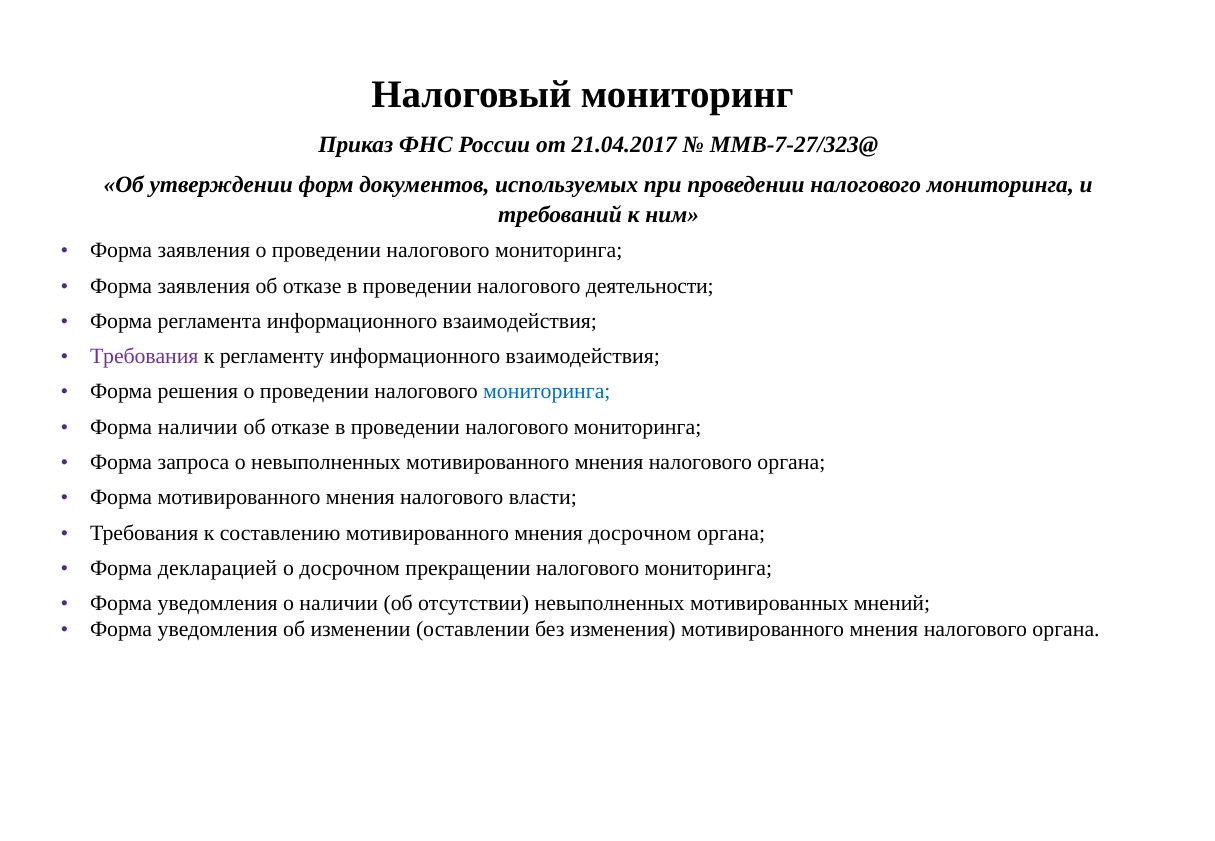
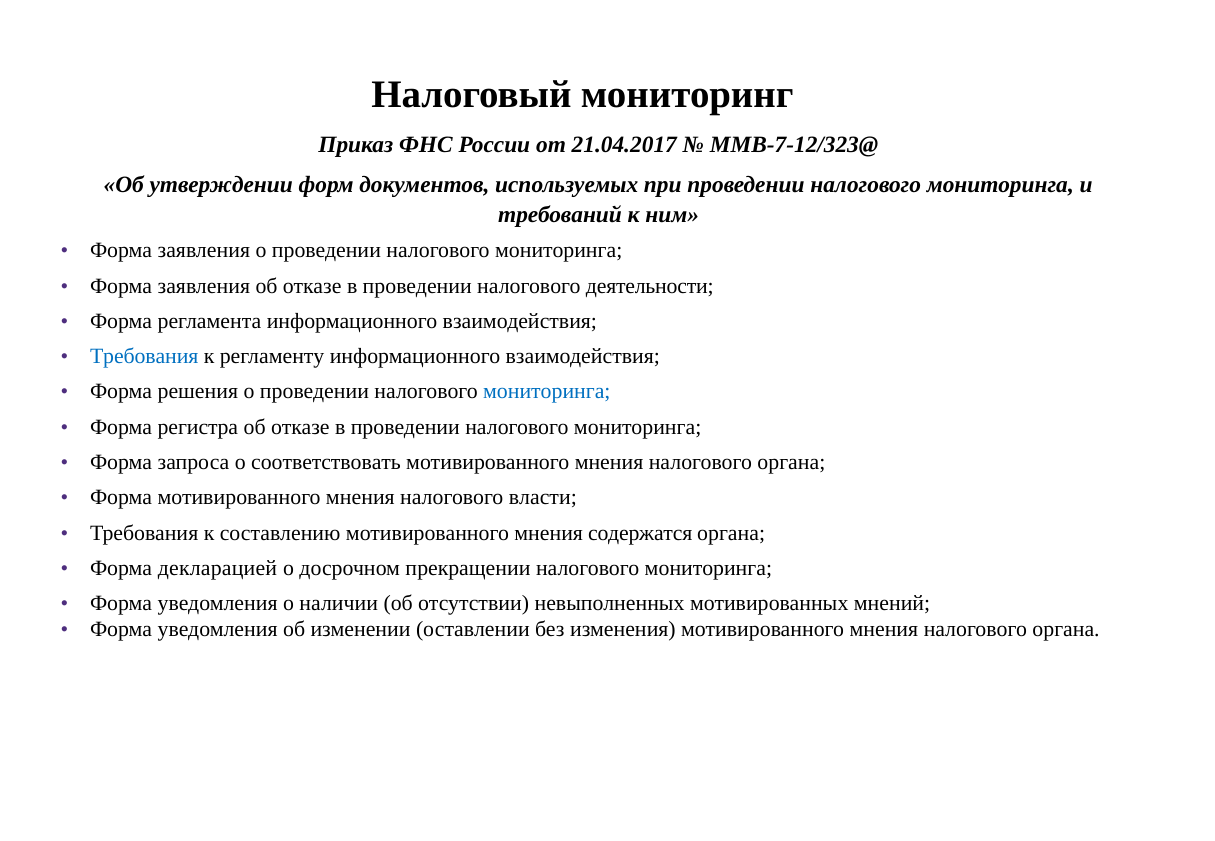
ММВ-7-27/323@: ММВ-7-27/323@ -> ММВ-7-12/323@ (794, 145)
Требования colour: purple -> blue (144, 357)
Форма наличии: наличии -> регистра (198, 427)
о невыполненных: невыполненных -> соответствовать (326, 462)
мнения досрочном: досрочном -> содержатся (640, 533)
